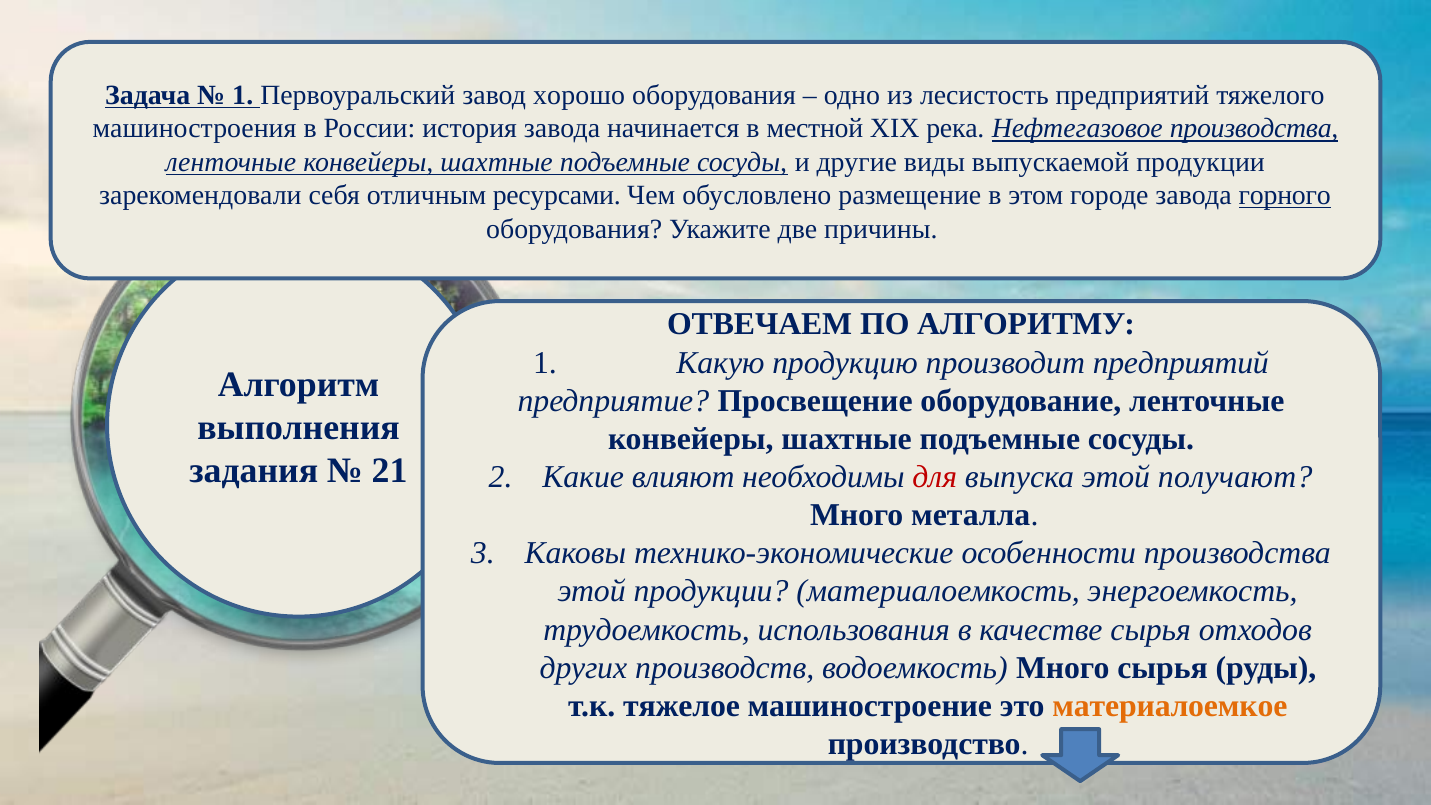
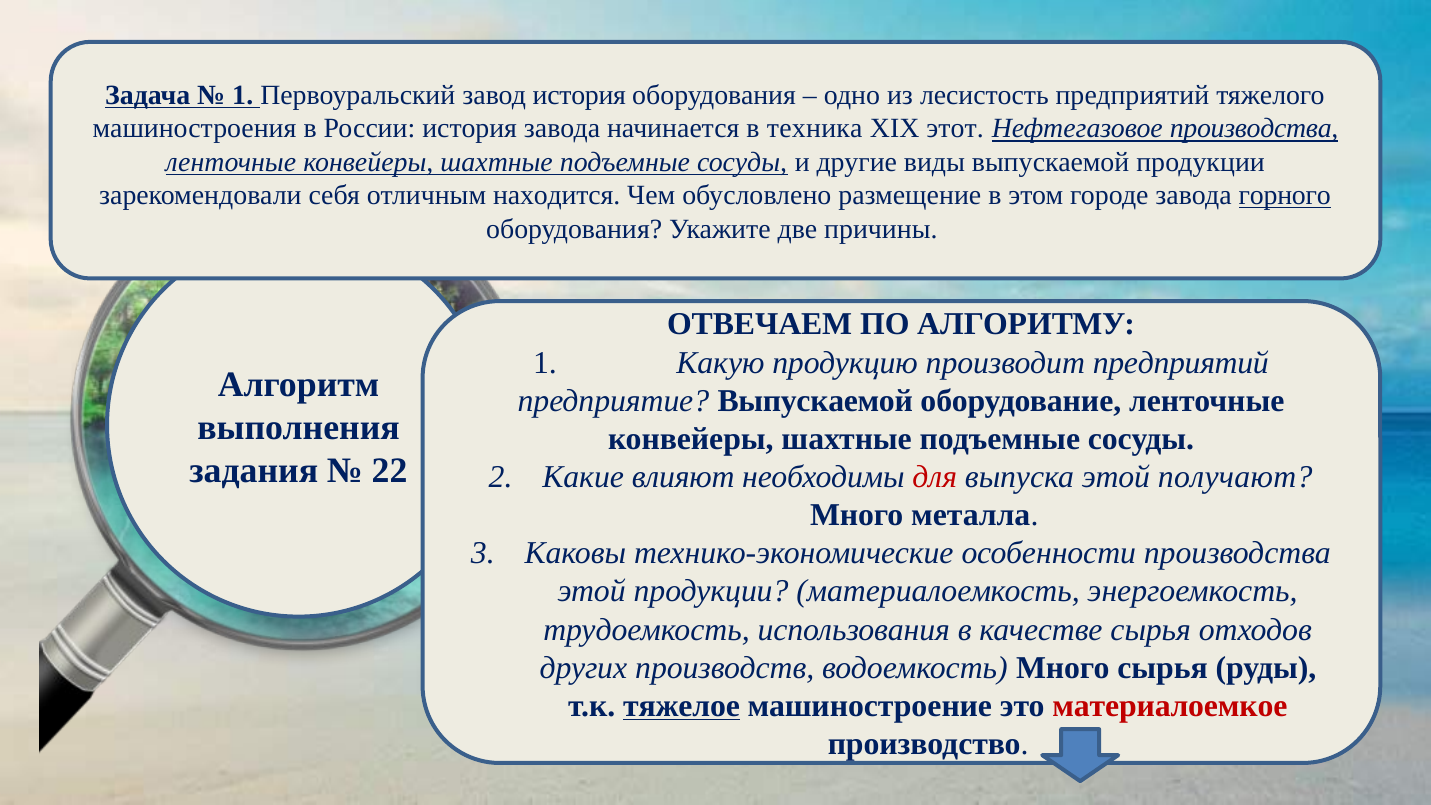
завод хорошо: хорошо -> история (579, 95)
местной: местной -> техника (815, 129)
река: река -> этот (955, 129)
ресурсами: ресурсами -> находится (557, 195)
предприятие Просвещение: Просвещение -> Выпускаемой (815, 401)
21: 21 -> 22 (390, 470)
тяжелое underline: none -> present (681, 706)
материалоемкое colour: orange -> red (1170, 706)
